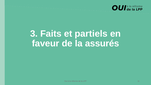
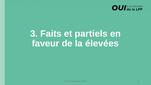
assurés: assurés -> élevées (102, 43)
